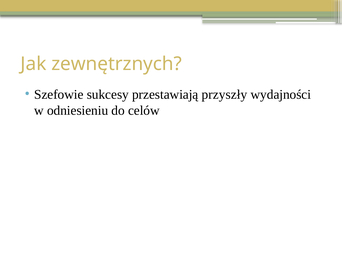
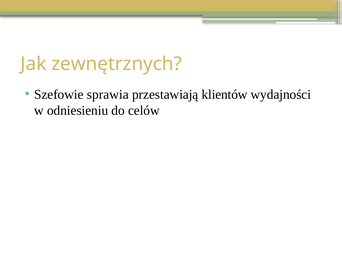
sukcesy: sukcesy -> sprawia (108, 95)
przyszły: przyszły -> klientów (225, 95)
